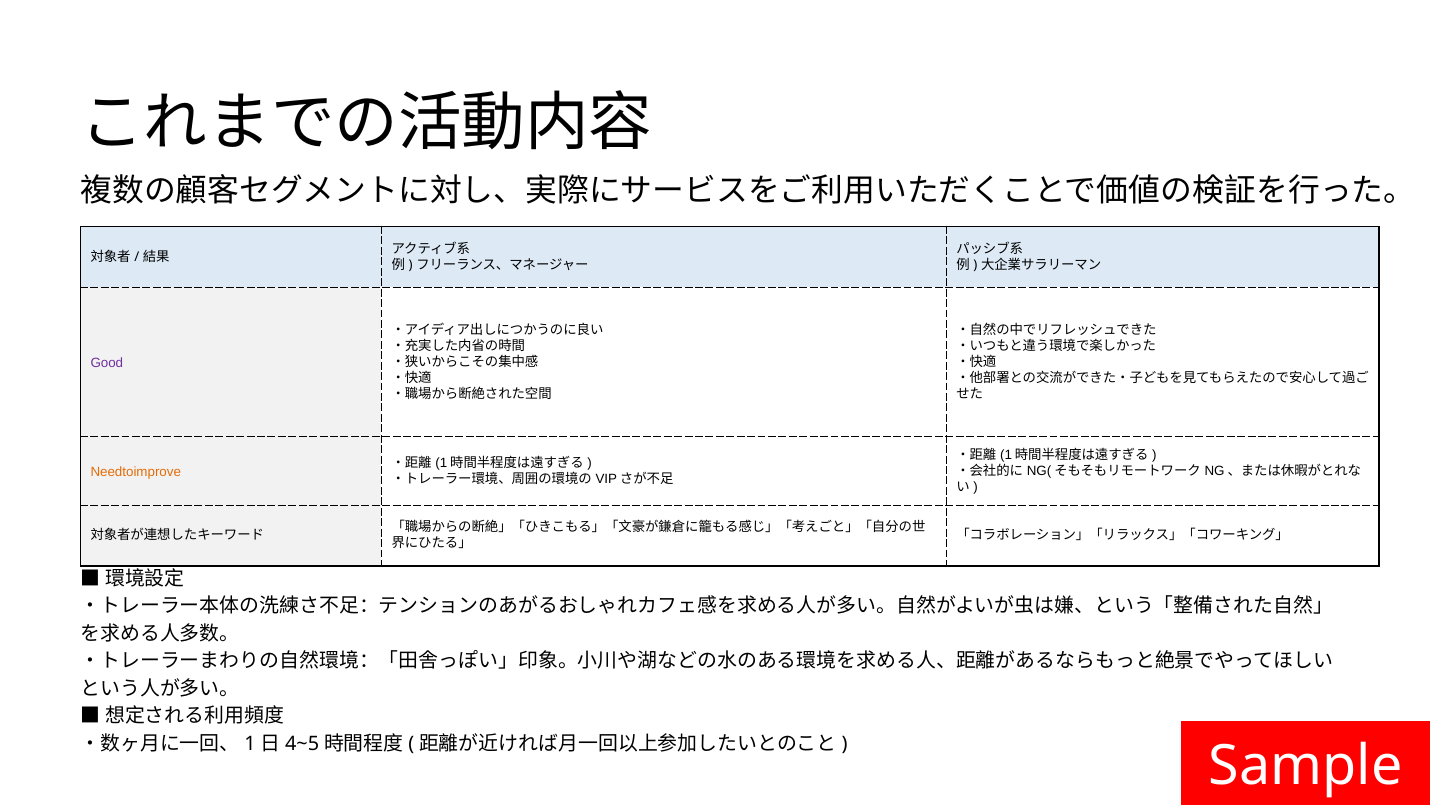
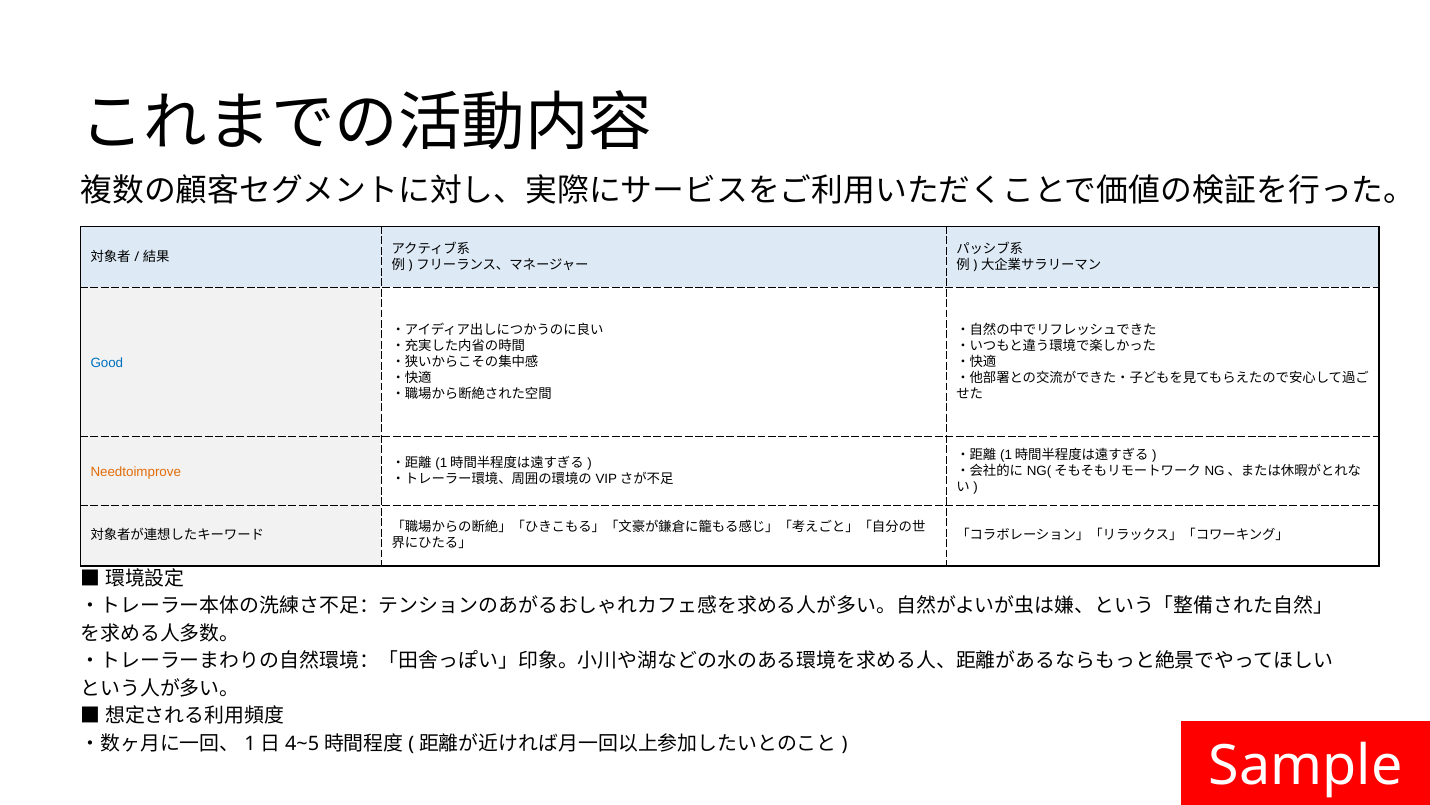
Good colour: purple -> blue (107, 363)
